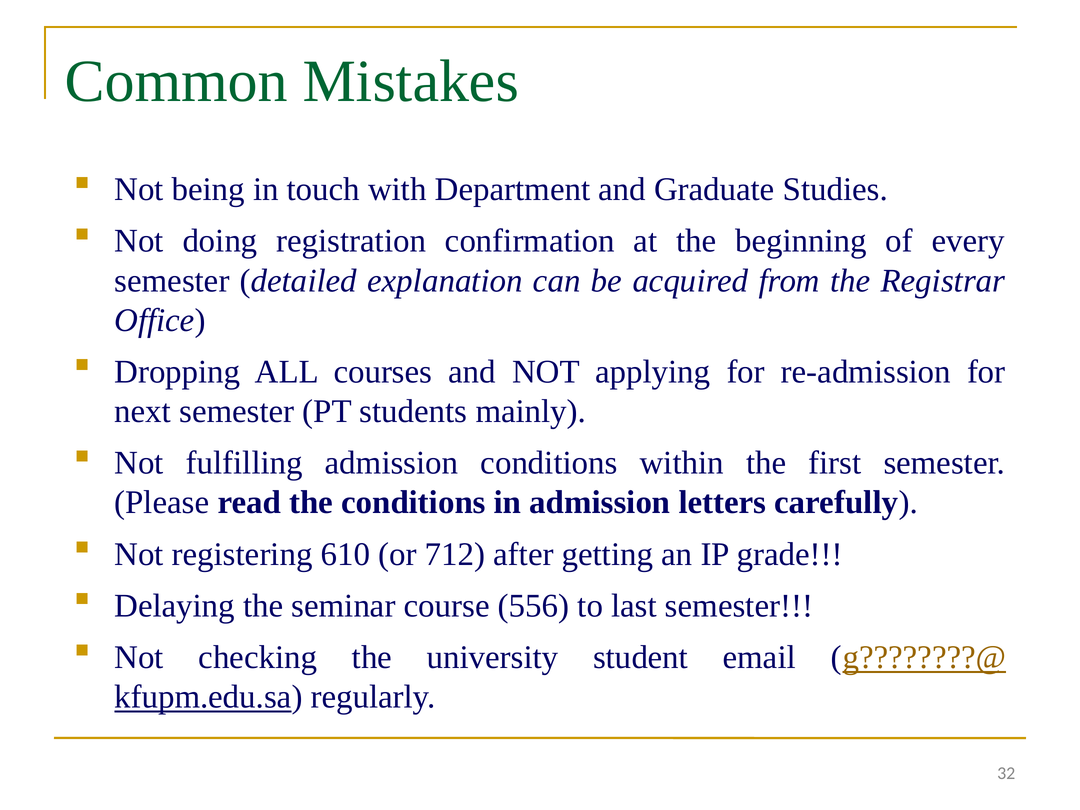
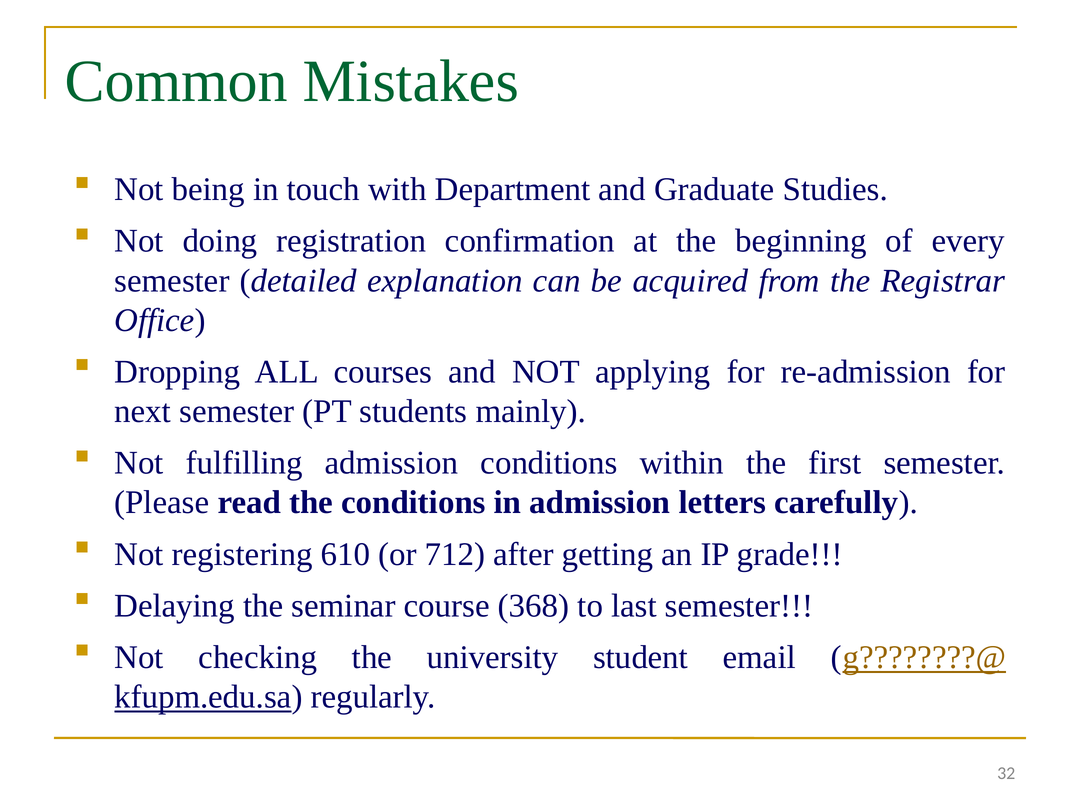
556: 556 -> 368 (534, 606)
